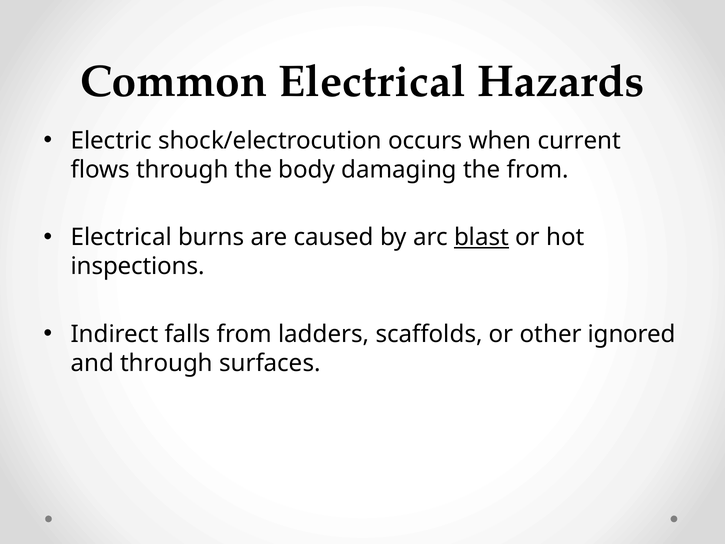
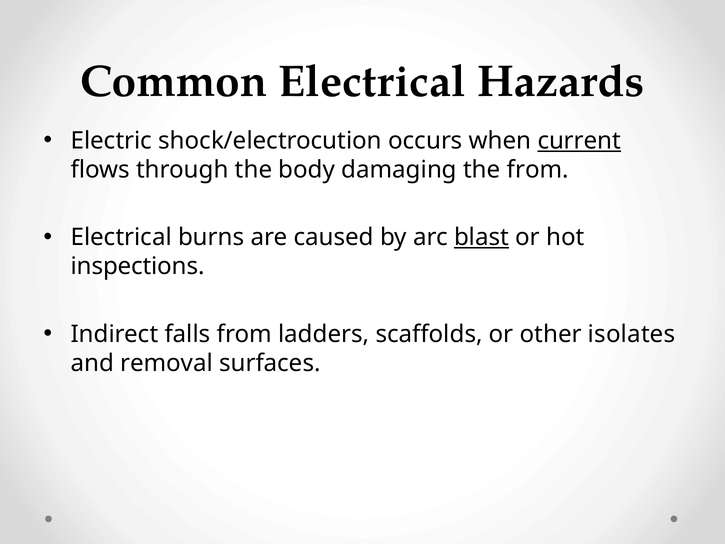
current underline: none -> present (579, 141)
ignored: ignored -> isolates (632, 334)
and through: through -> removal (167, 363)
